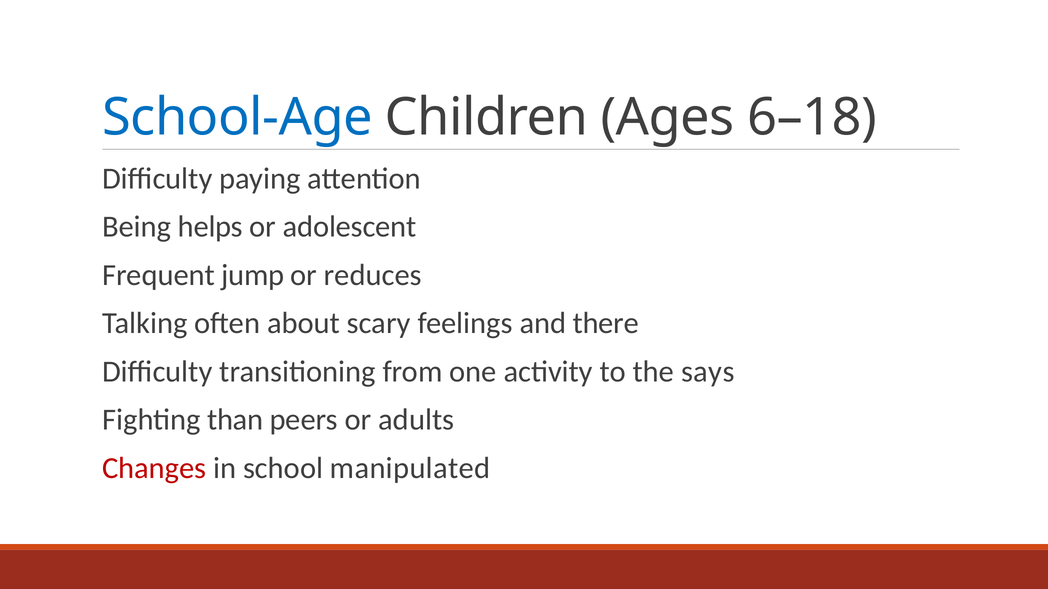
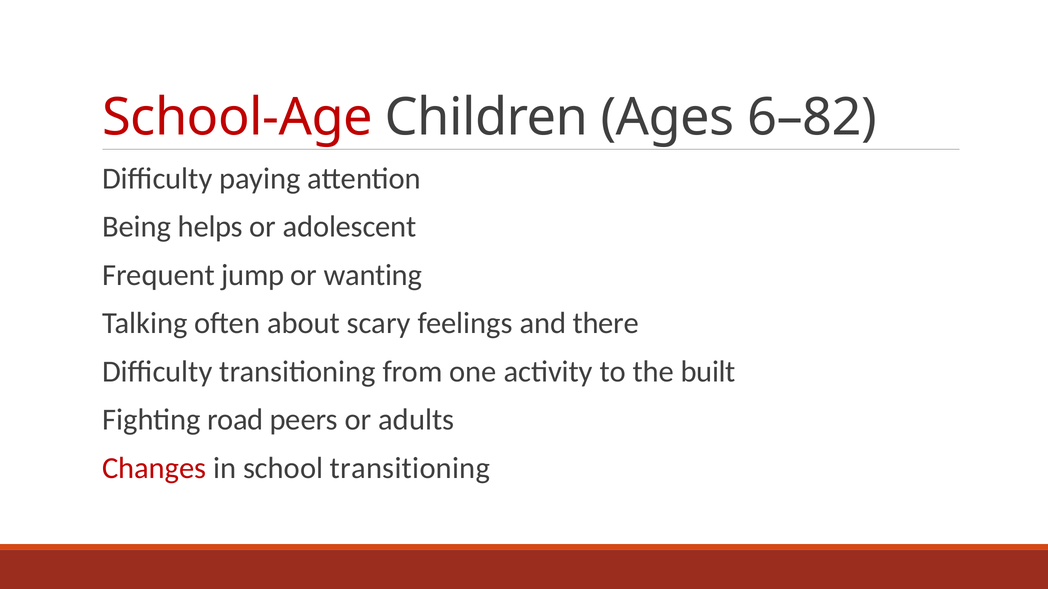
School-Age colour: blue -> red (238, 117)
6–18: 6–18 -> 6–82 (812, 117)
reduces: reduces -> wanting (373, 275)
says: says -> built (708, 372)
than: than -> road (235, 420)
school manipulated: manipulated -> transitioning (410, 468)
